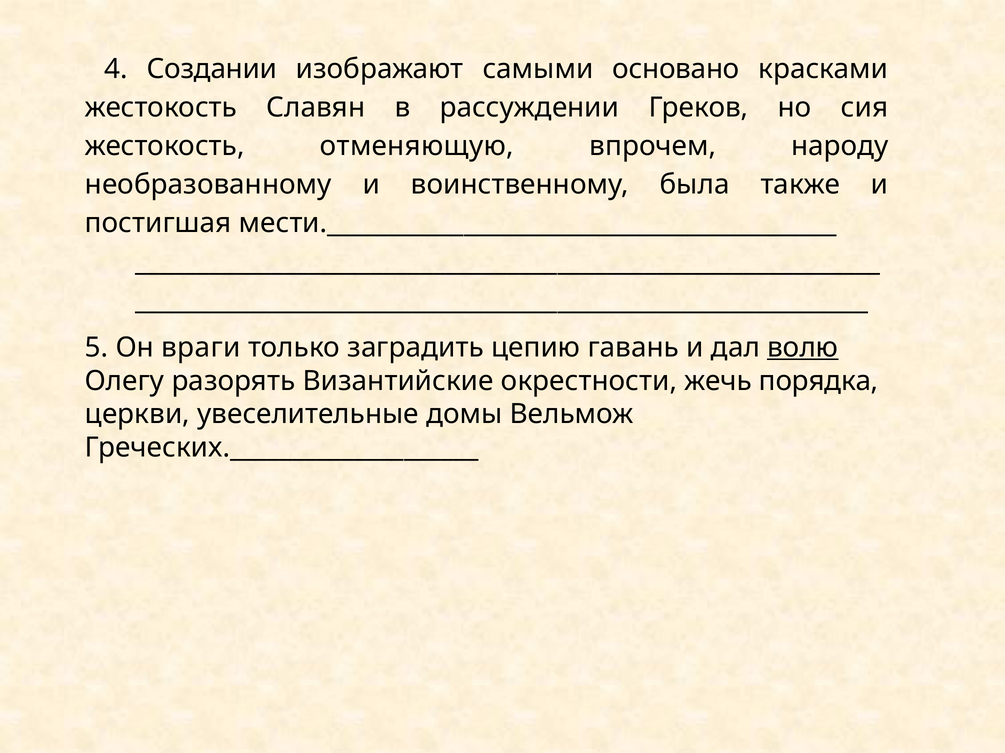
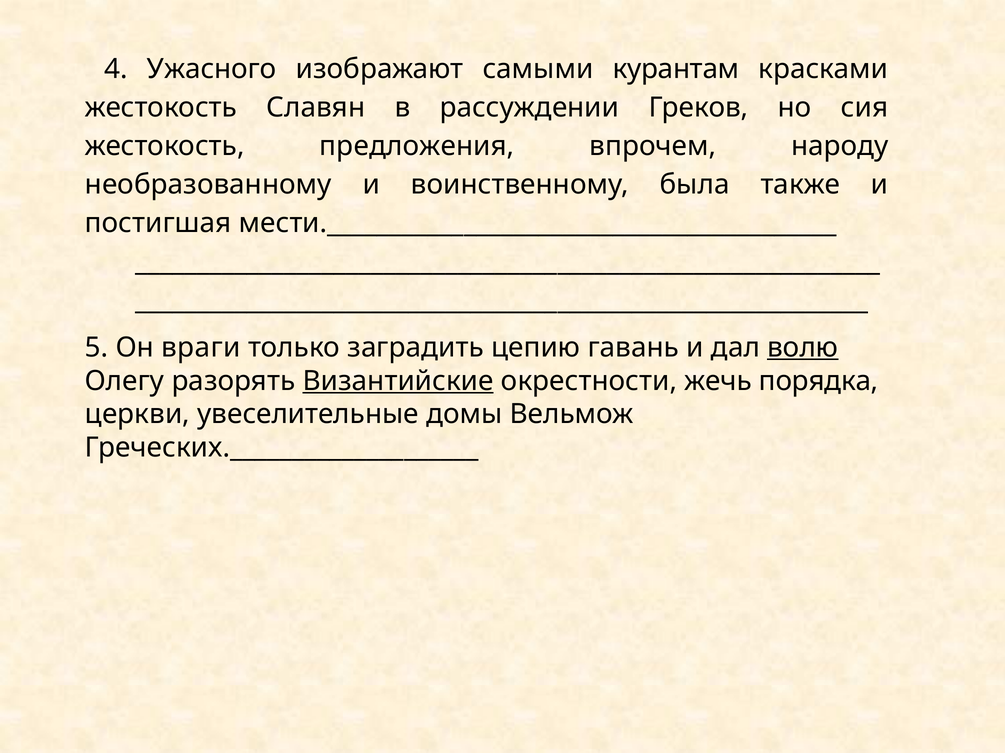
Создании: Создании -> Ужасного (212, 69)
основано: основано -> курантам (676, 69)
отменяющую: отменяющую -> предложения (417, 146)
Византийские underline: none -> present (398, 381)
